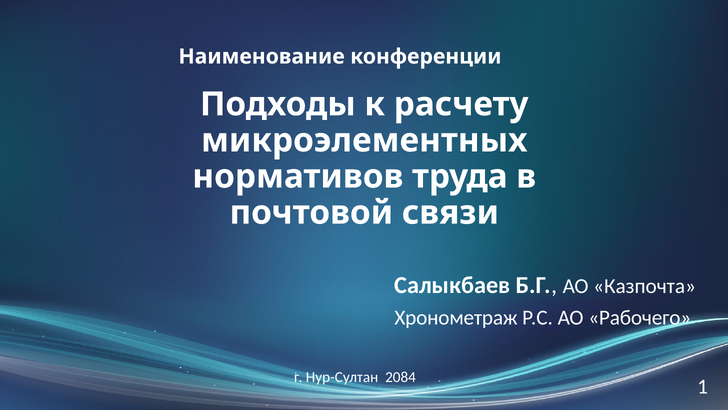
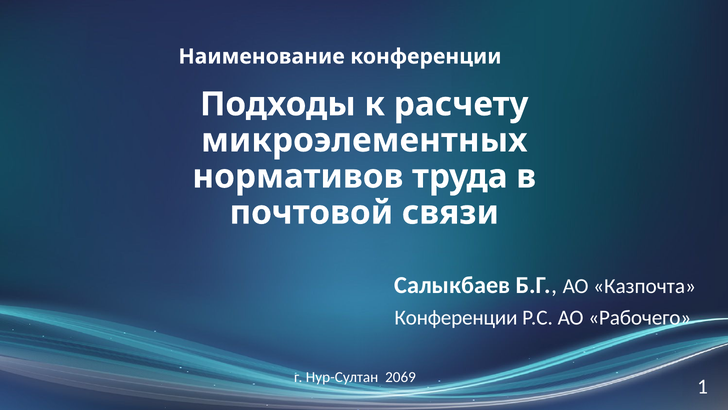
Хронометраж: Хронометраж -> Конференции (456, 317)
2084: 2084 -> 2069 (401, 377)
